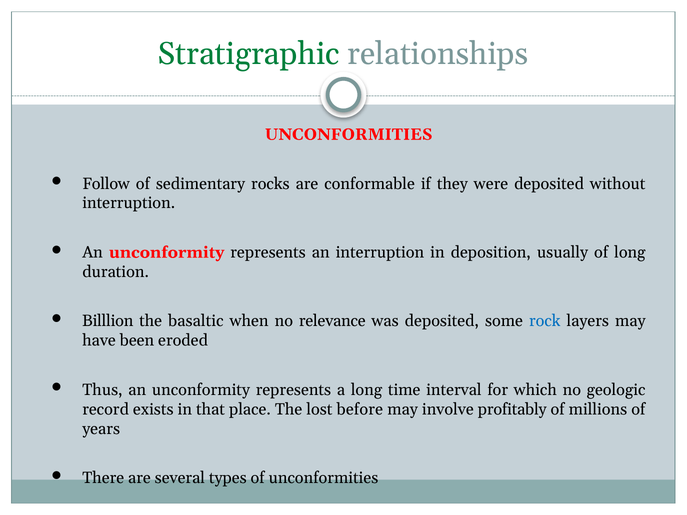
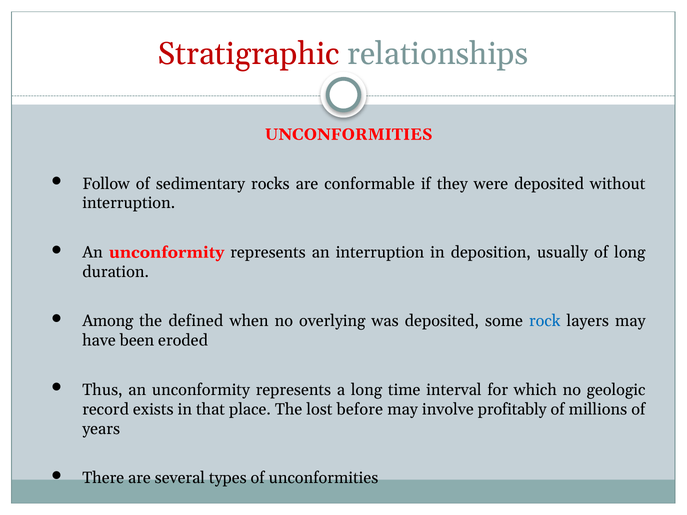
Stratigraphic colour: green -> red (249, 54)
Billlion: Billlion -> Among (108, 321)
basaltic: basaltic -> defined (196, 321)
relevance: relevance -> overlying (332, 321)
